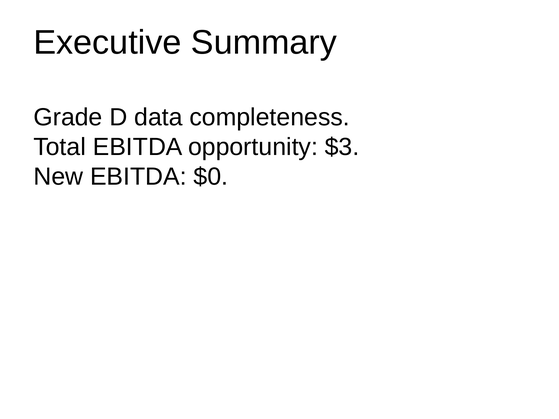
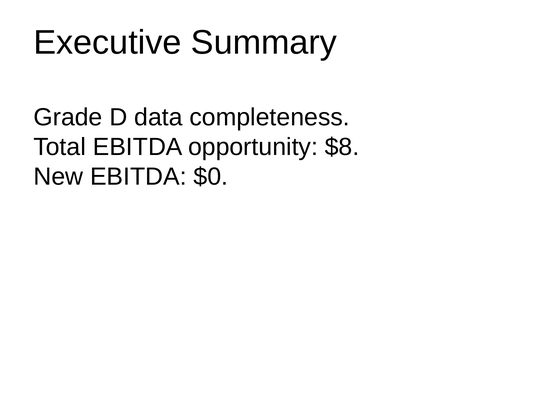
$3: $3 -> $8 (342, 147)
